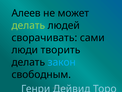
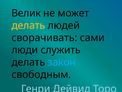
Алеев: Алеев -> Велик (26, 13)
делать colour: light green -> yellow (28, 25)
творить: творить -> служить (61, 50)
